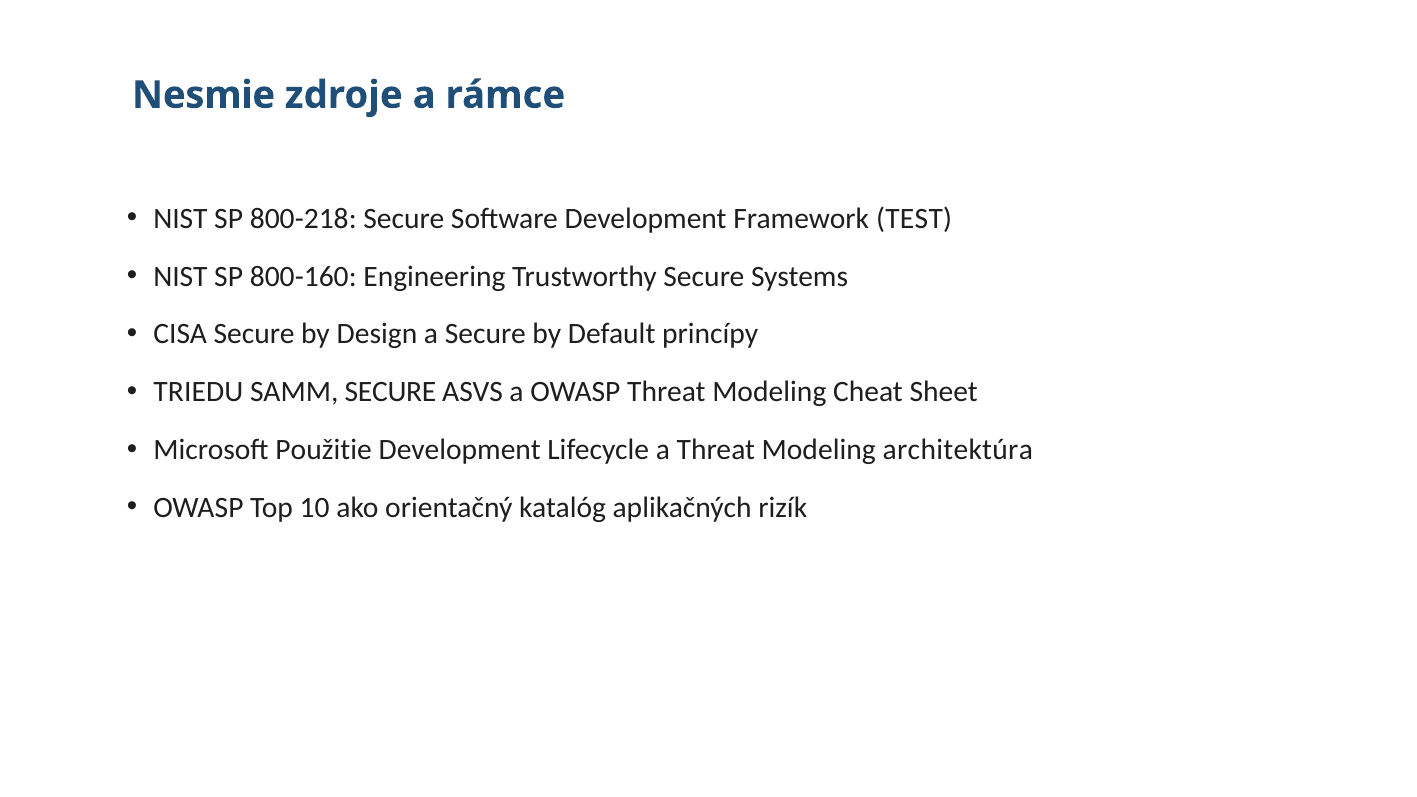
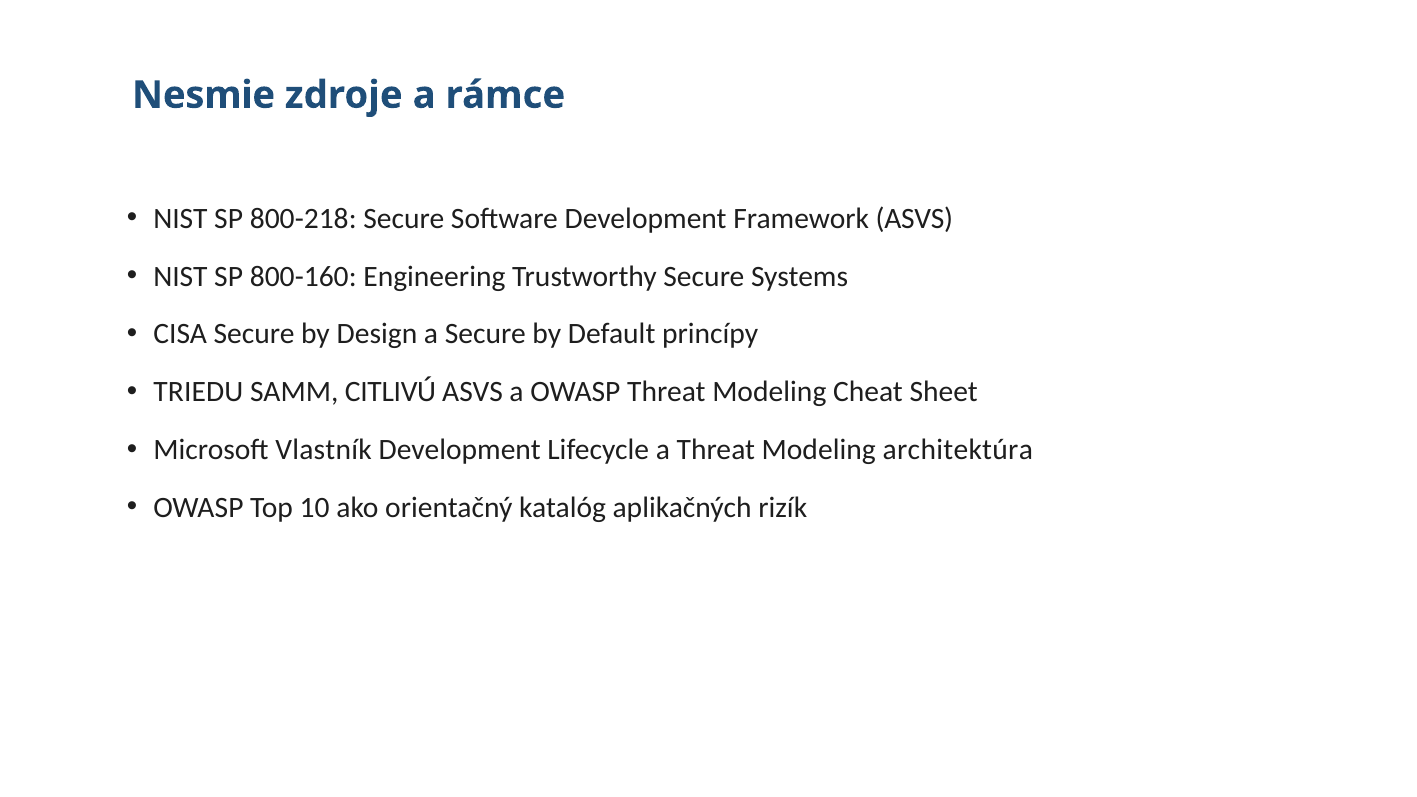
Framework TEST: TEST -> ASVS (914, 219)
SAMM SECURE: SECURE -> CITLIVÚ (391, 392)
Použitie: Použitie -> Vlastník (324, 450)
